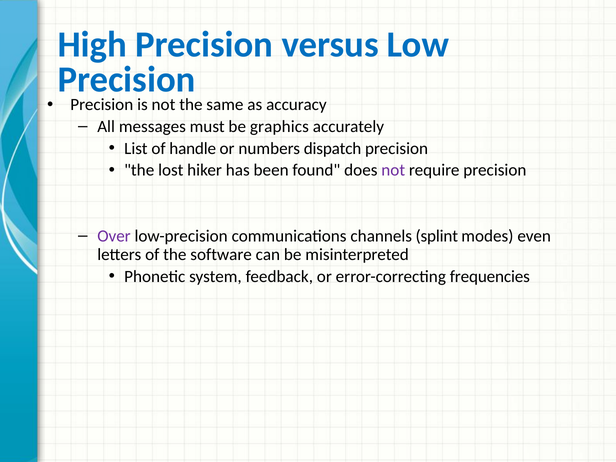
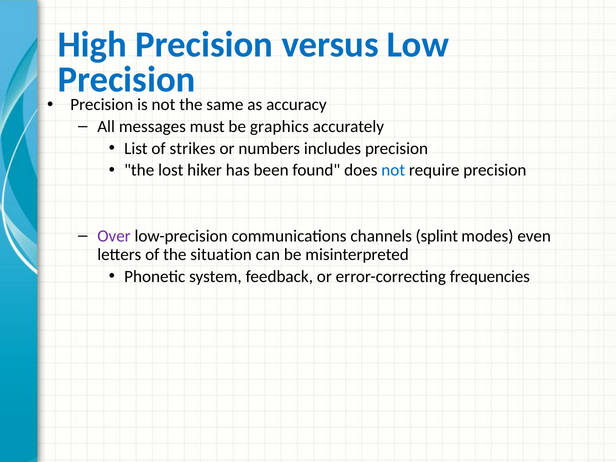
handle: handle -> strikes (193, 148)
dispatch: dispatch -> includes (332, 148)
not colour: purple -> blue (393, 170)
software: software -> situation (221, 255)
